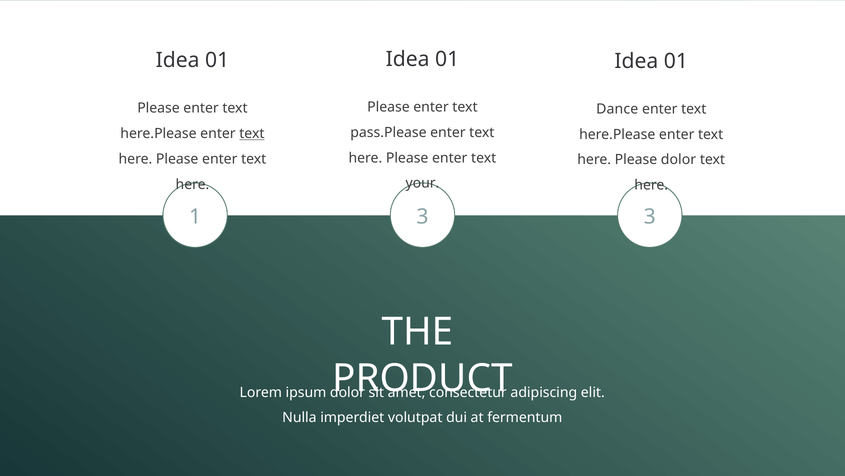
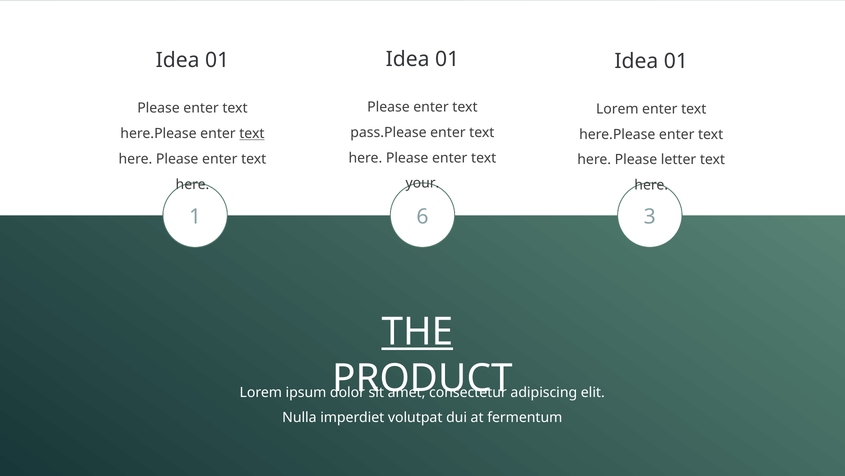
Dance: Dance -> Lorem (617, 109)
Please dolor: dolor -> letter (679, 160)
1 3: 3 -> 6 (422, 216)
THE underline: none -> present (417, 332)
